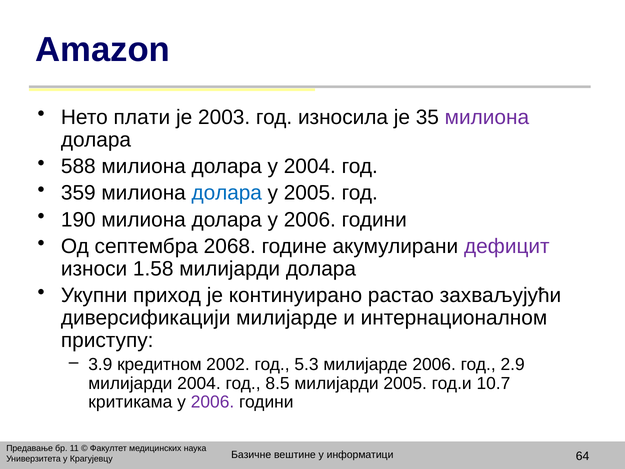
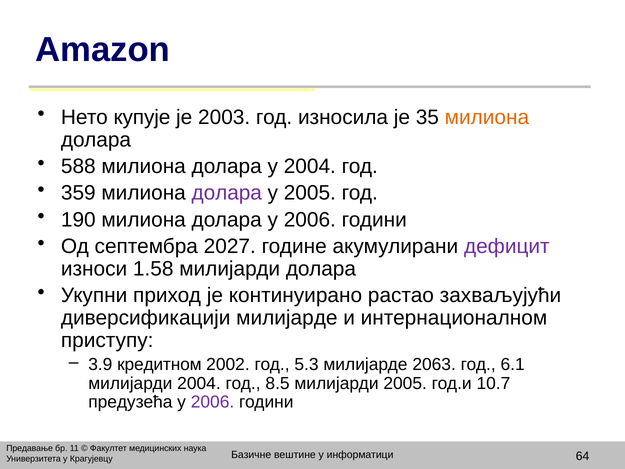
плати: плати -> купује (142, 117)
милиона colour: purple -> orange (487, 117)
долара colour: blue -> purple (227, 193)
2068: 2068 -> 2027 (230, 246)
милијарде 2006: 2006 -> 2063 (434, 364)
2.9: 2.9 -> 6.1 (513, 364)
критикама: критикама -> предузећа (130, 402)
